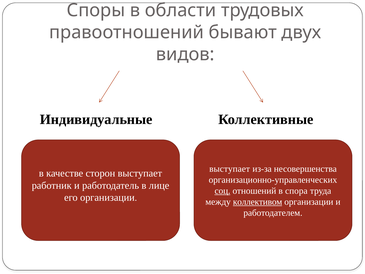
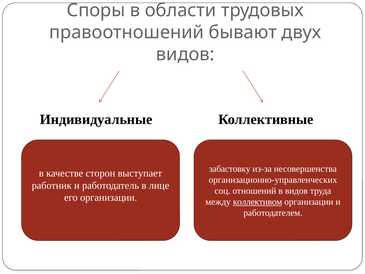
выступает: выступает -> забастовку (230, 169)
соц underline: present -> none (222, 191)
в спора: спора -> видов (296, 191)
